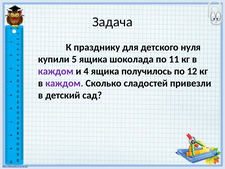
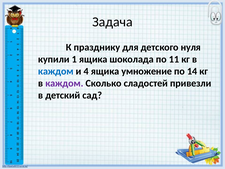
5: 5 -> 1 (74, 59)
каждом colour: purple -> blue (56, 71)
получилось: получилось -> умножение (147, 71)
12: 12 -> 14 (192, 71)
